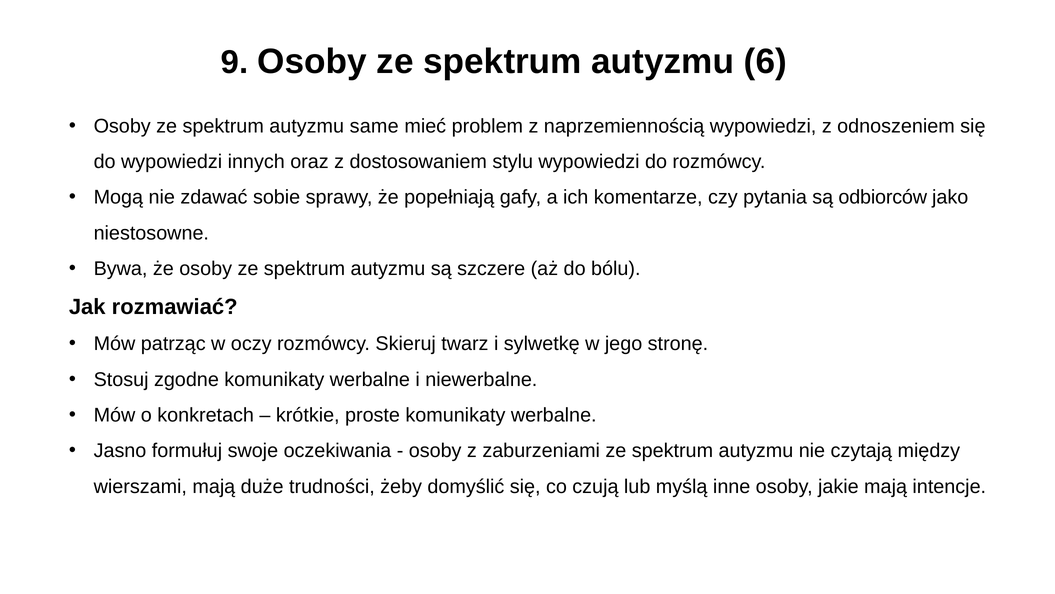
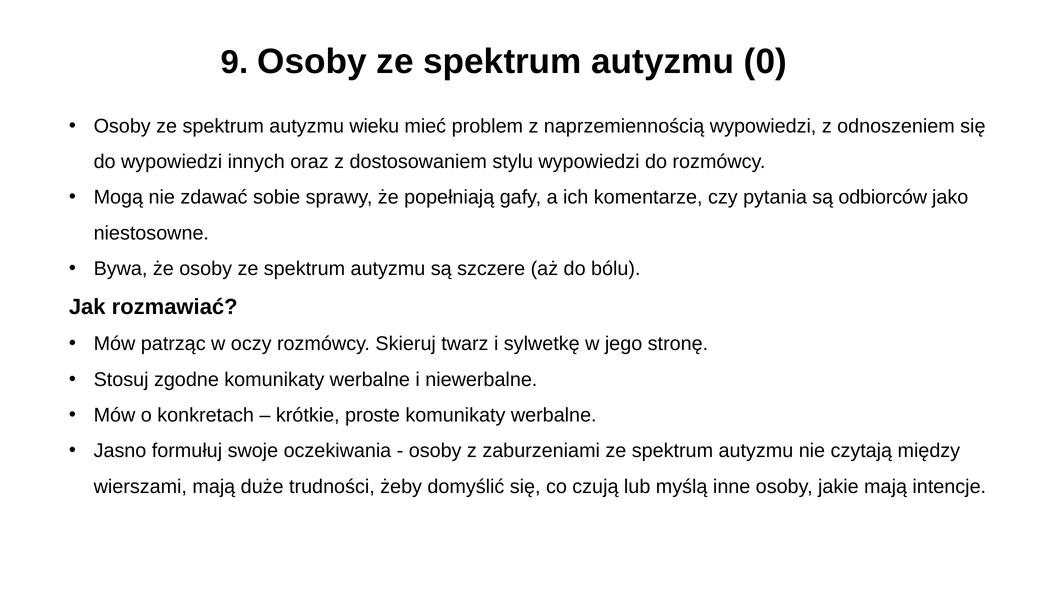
6: 6 -> 0 (765, 62)
same: same -> wieku (374, 126)
